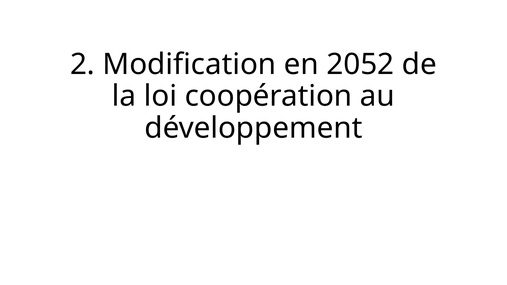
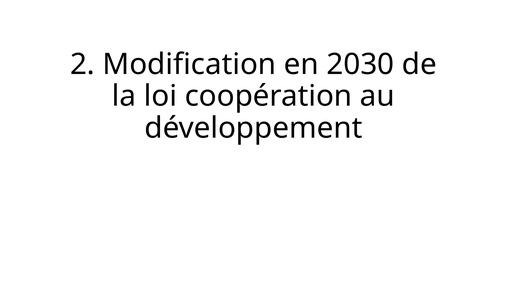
2052: 2052 -> 2030 (360, 64)
